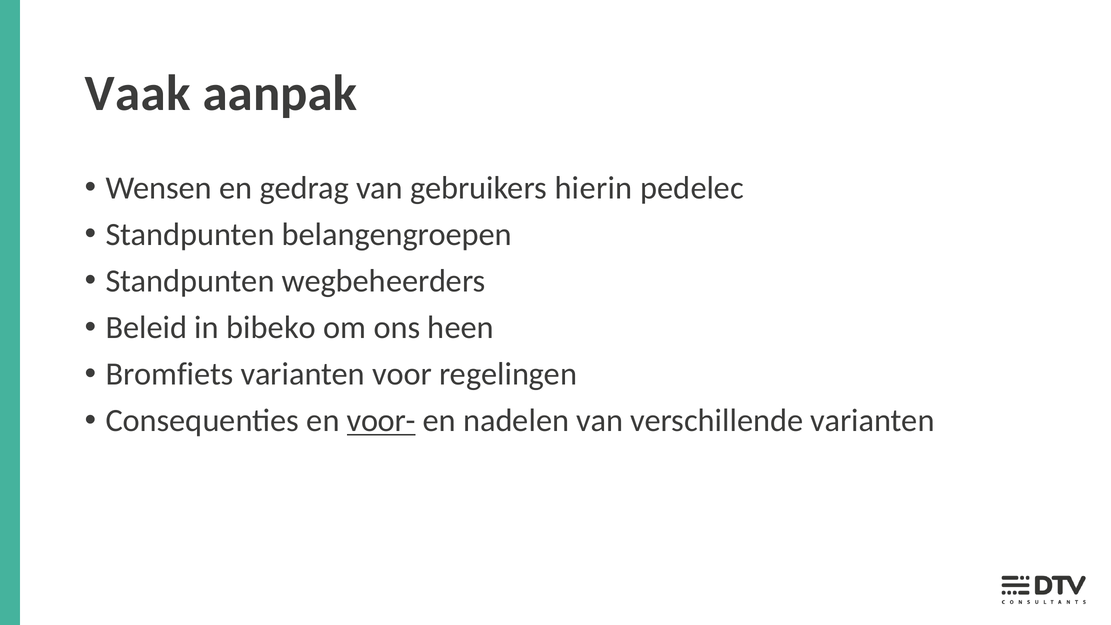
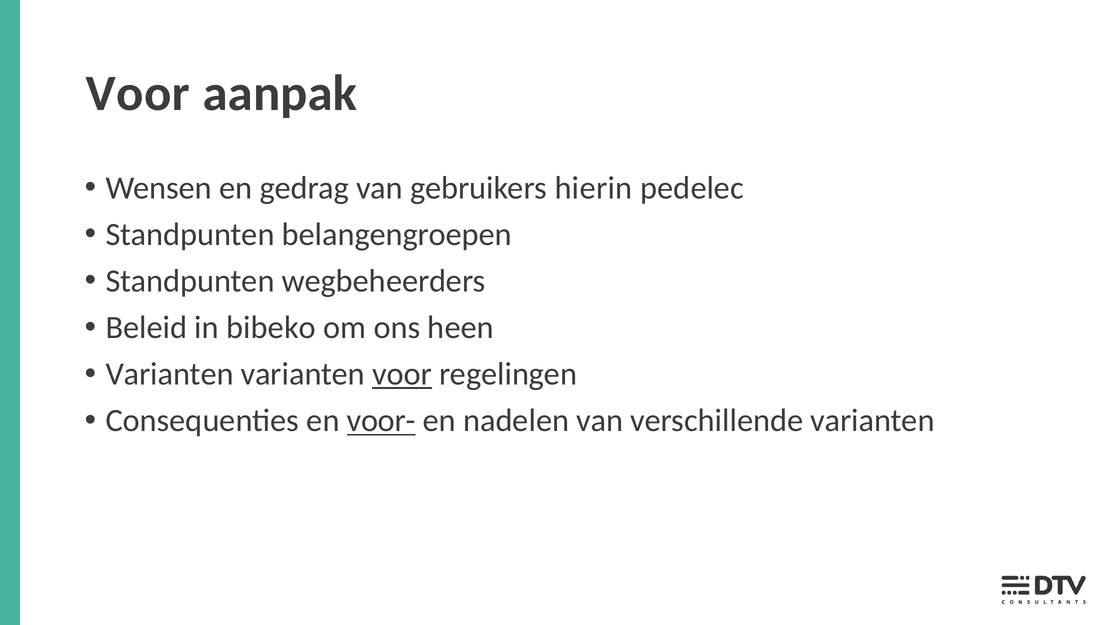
Vaak: Vaak -> Voor (138, 93)
Bromfiets: Bromfiets -> Varianten (170, 374)
voor underline: none -> present (402, 374)
